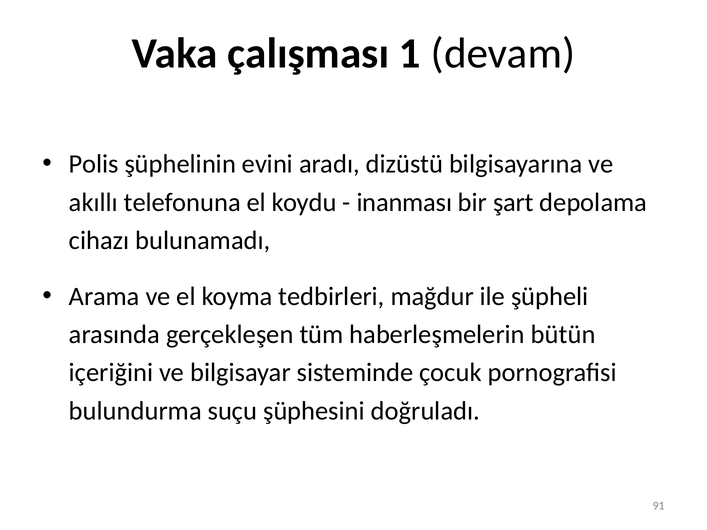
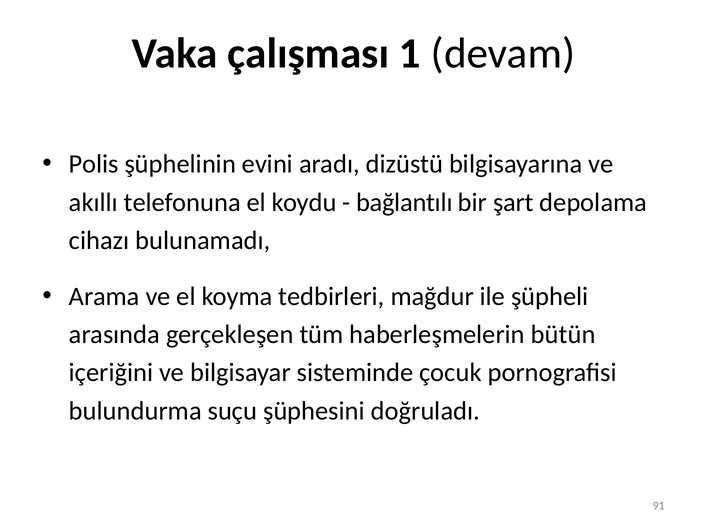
inanması: inanması -> bağlantılı (404, 202)
